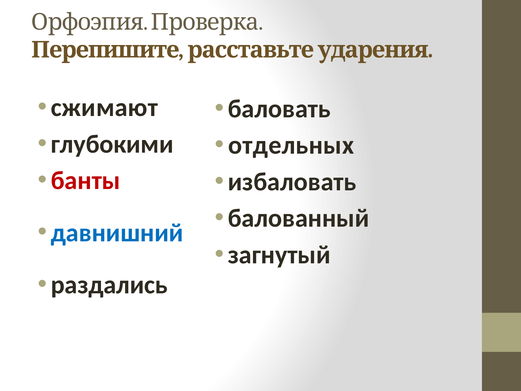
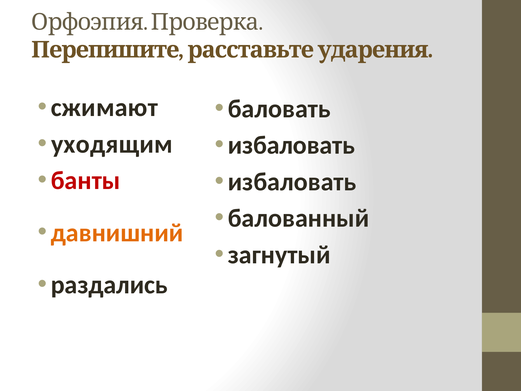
глубокими: глубокими -> уходящим (112, 144)
отдельных: отдельных -> избаловать (291, 145)
давнишний colour: blue -> orange (117, 233)
